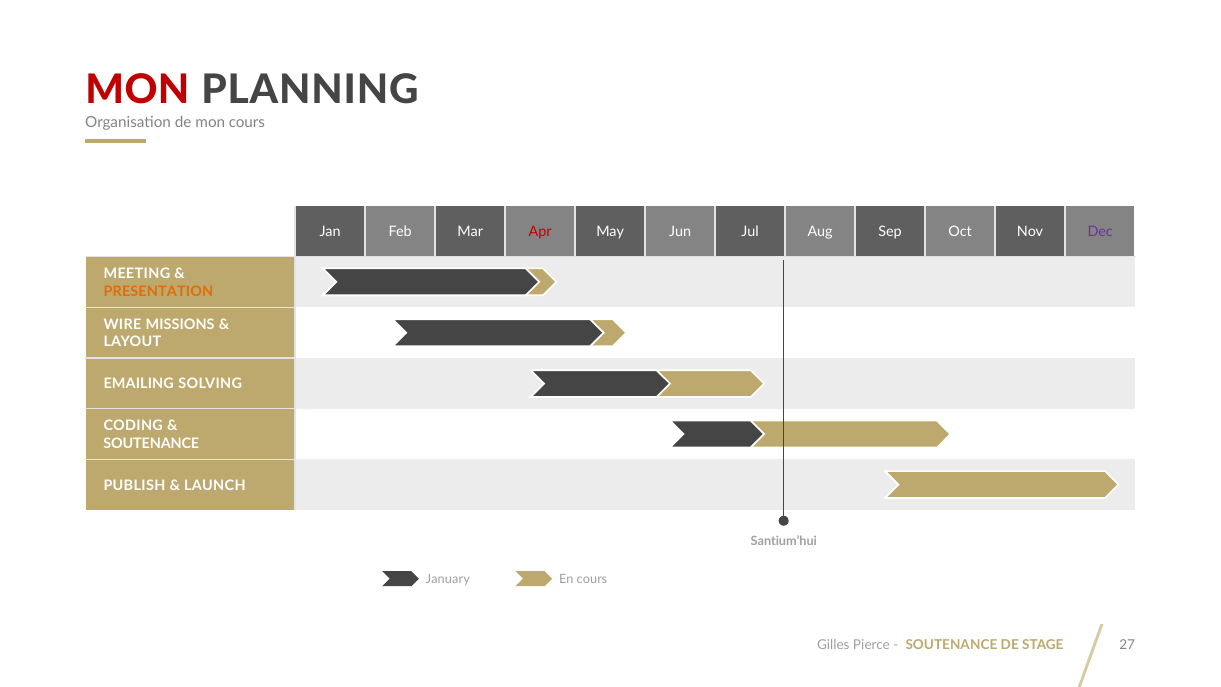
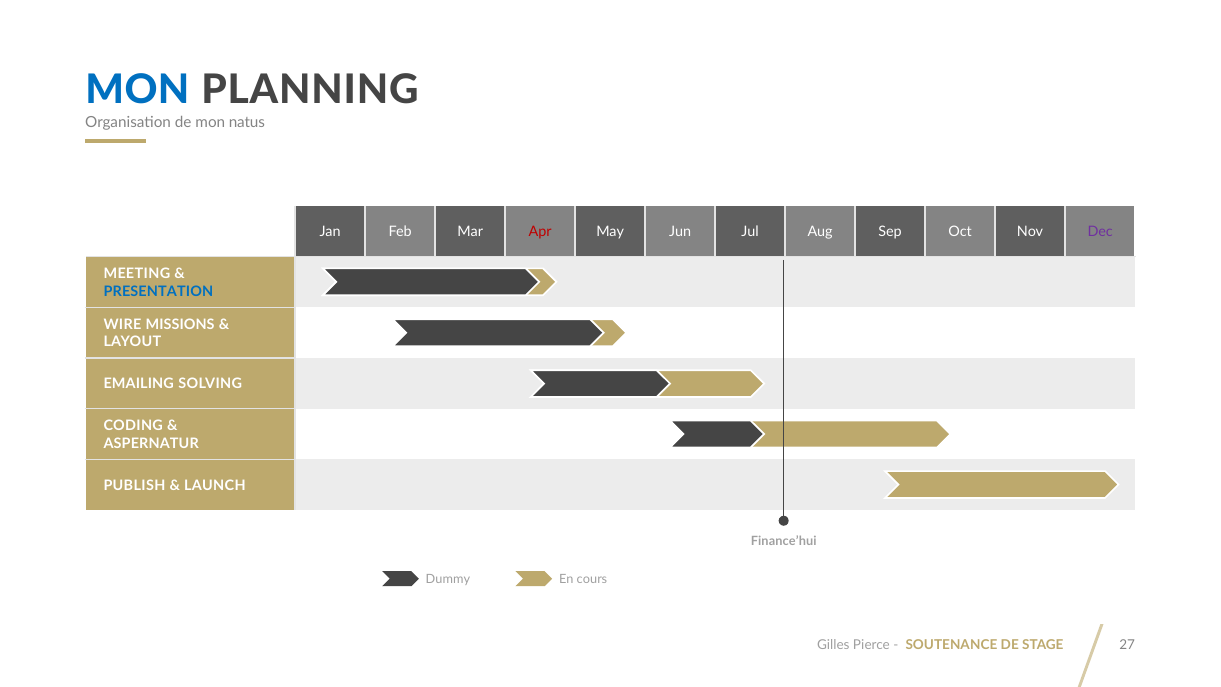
MON colour: red -> blue (137, 90)
mon cours: cours -> natus (247, 123)
PRESENTATION colour: orange -> blue (158, 291)
SOUTENANCE: SOUTENANCE -> ASPERNATUR (151, 443)
Santium’hui: Santium’hui -> Finance’hui (784, 541)
January: January -> Dummy (448, 579)
